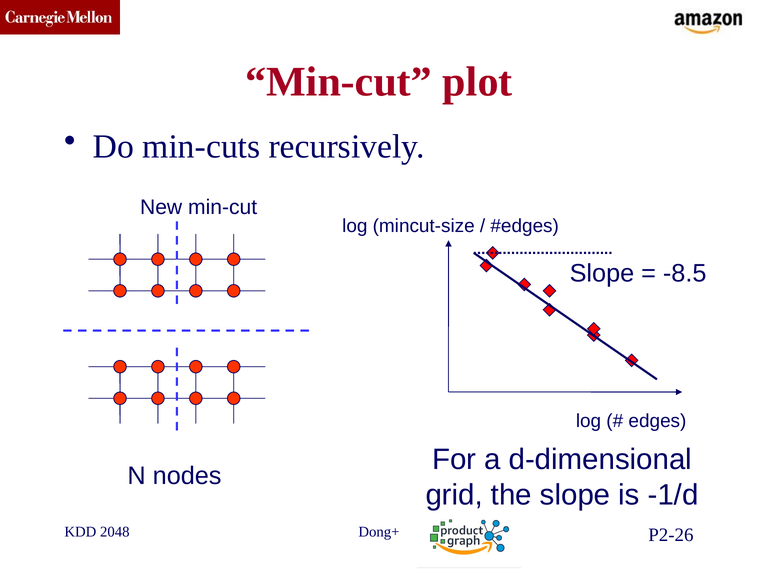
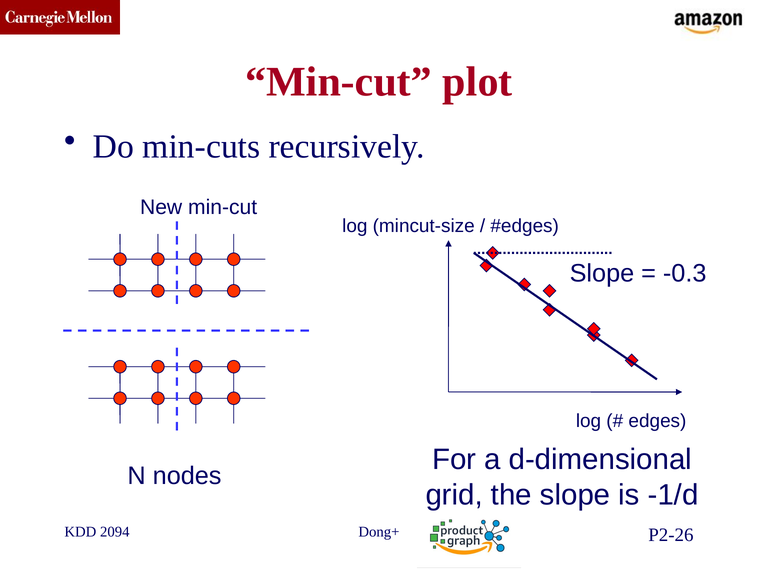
-8.5: -8.5 -> -0.3 (685, 273)
2048: 2048 -> 2094 (115, 532)
